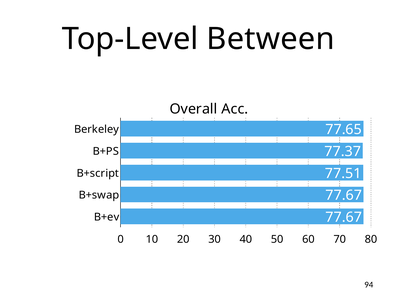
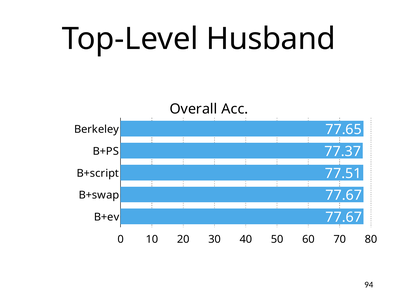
Between: Between -> Husband (271, 39)
